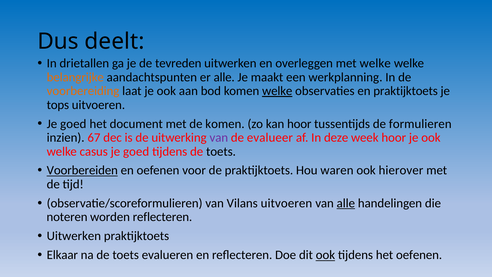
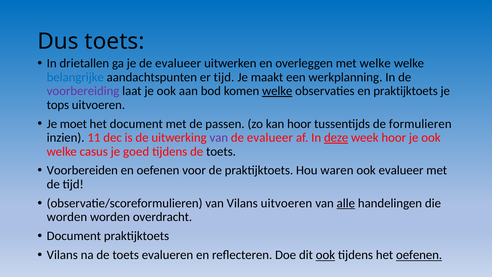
Dus deelt: deelt -> toets (115, 41)
je de tevreden: tevreden -> evalueer (178, 63)
belangrijke colour: orange -> blue (75, 77)
er alle: alle -> tijd (224, 77)
voorbereiding colour: orange -> purple (83, 91)
goed: goed -> moet (73, 124)
de komen: komen -> passen (225, 124)
67: 67 -> 11 (94, 137)
deze underline: none -> present (336, 137)
Voorbereiden underline: present -> none (82, 170)
ook hierover: hierover -> evalueer (401, 170)
noteren: noteren -> worden (67, 217)
worden reflecteren: reflecteren -> overdracht (162, 217)
Uitwerken: Uitwerken -> Document (74, 236)
Elkaar: Elkaar -> Vilans (62, 255)
oefenen underline: none -> present (419, 255)
